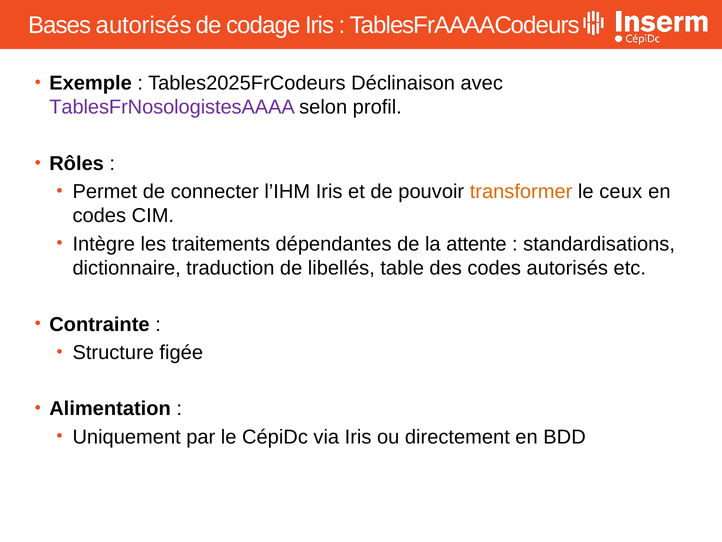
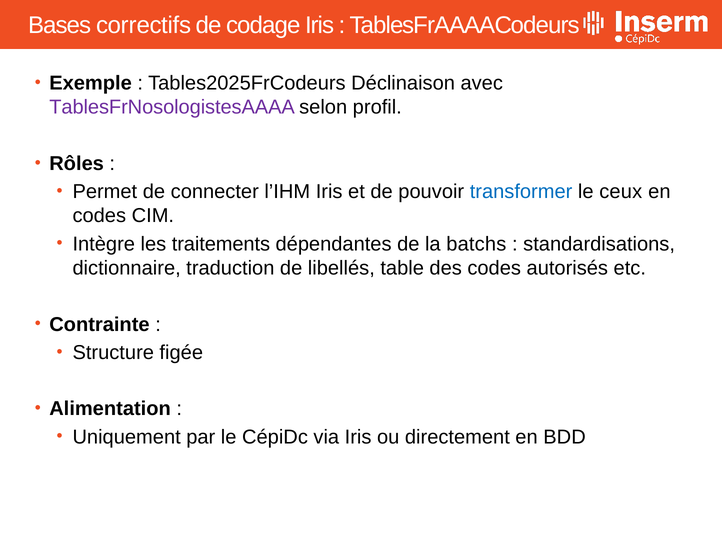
Bases autorisés: autorisés -> correctifs (144, 25)
transformer colour: orange -> blue (521, 192)
attente: attente -> batchs (476, 244)
